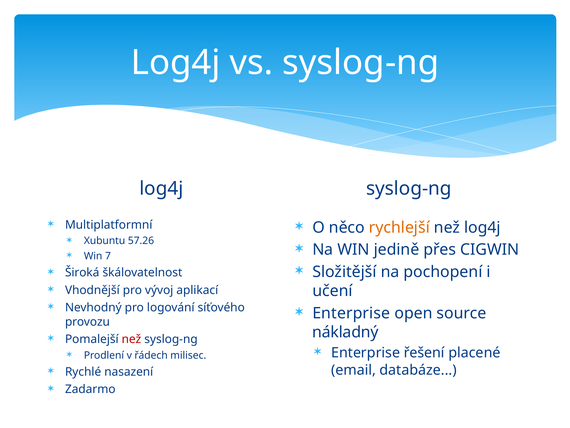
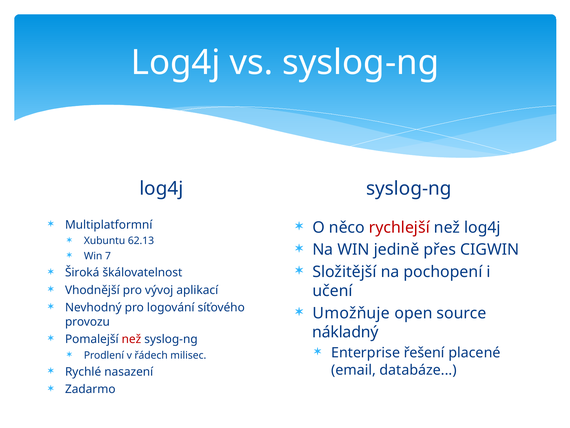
rychlejší colour: orange -> red (399, 227)
57.26: 57.26 -> 62.13 (141, 241)
Enterprise: Enterprise -> Umožňuje (351, 313)
